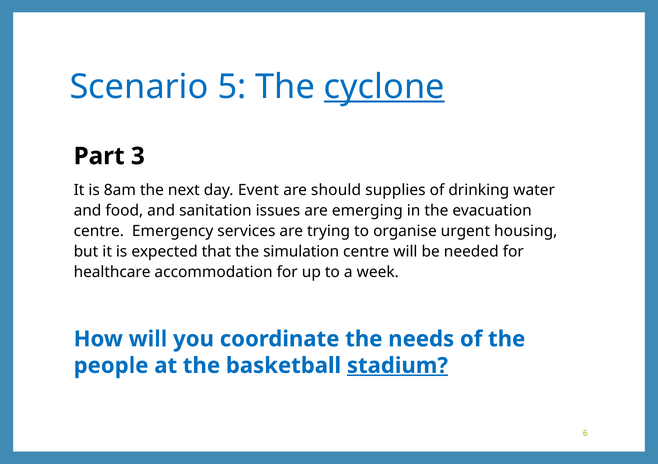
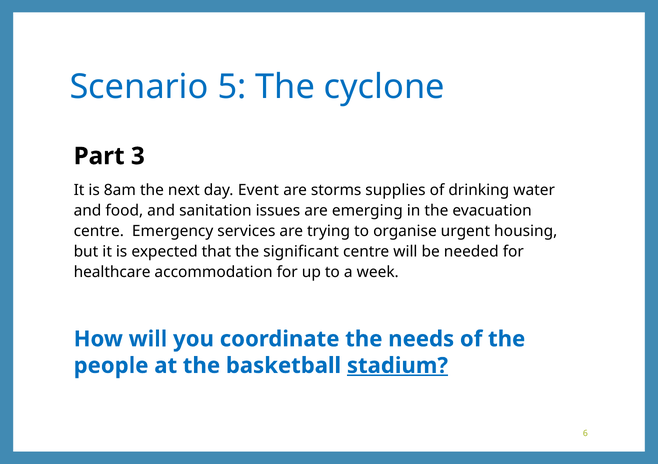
cyclone underline: present -> none (384, 87)
should: should -> storms (336, 190)
simulation: simulation -> significant (301, 252)
